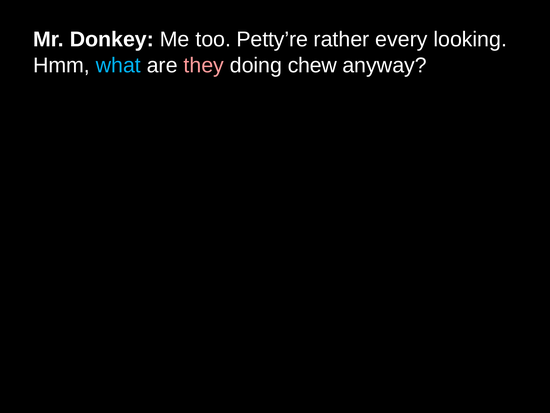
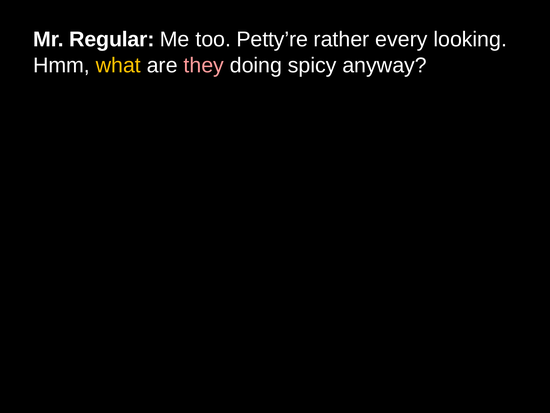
Donkey: Donkey -> Regular (112, 40)
what colour: light blue -> yellow (118, 65)
chew: chew -> spicy (312, 65)
